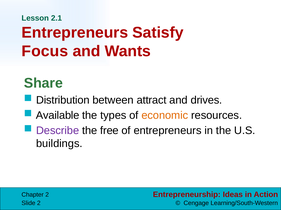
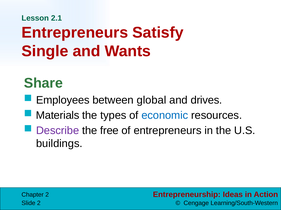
Focus: Focus -> Single (45, 51)
Distribution: Distribution -> Employees (63, 100)
attract: attract -> global (151, 100)
Available: Available -> Materials (58, 116)
economic colour: orange -> blue (165, 116)
